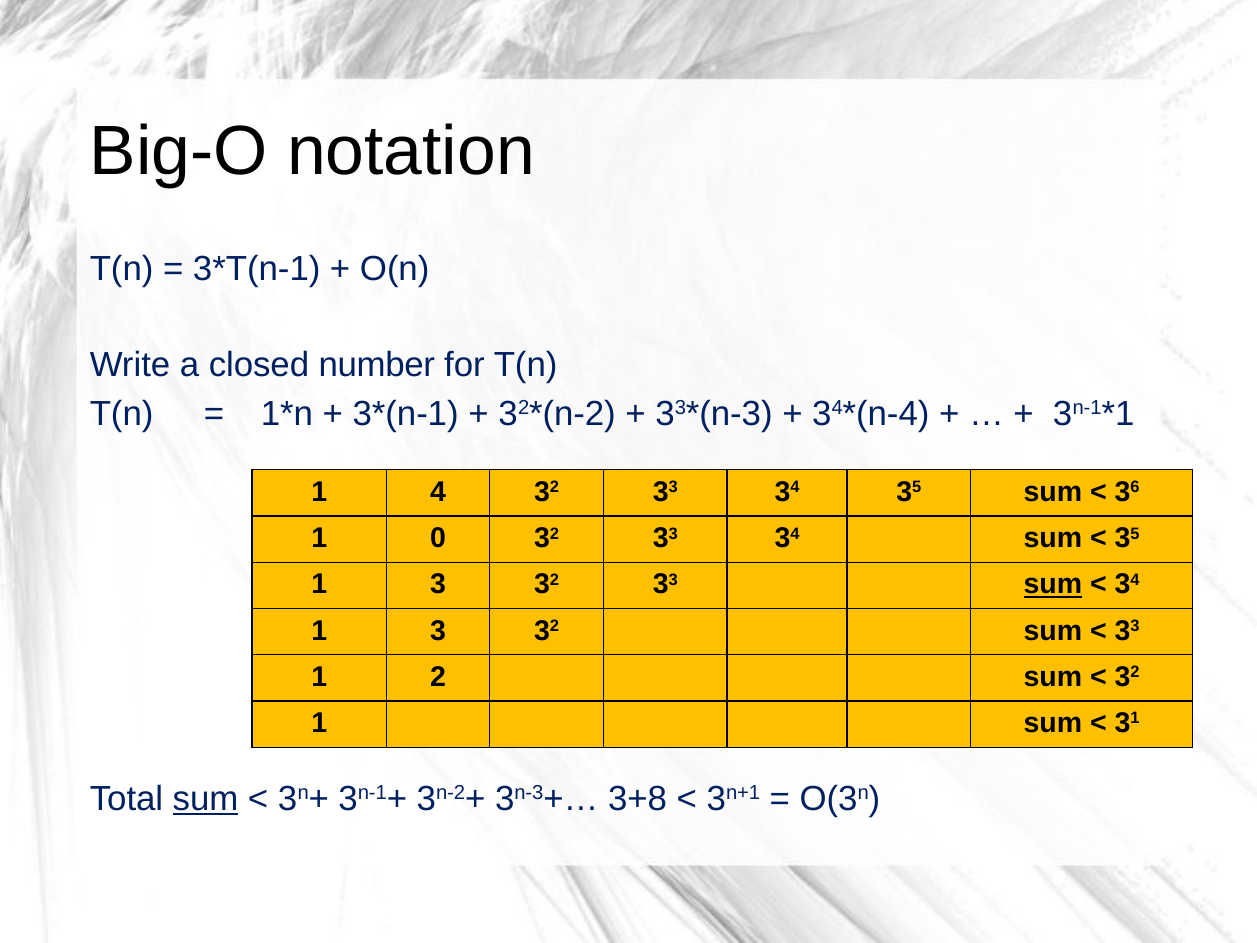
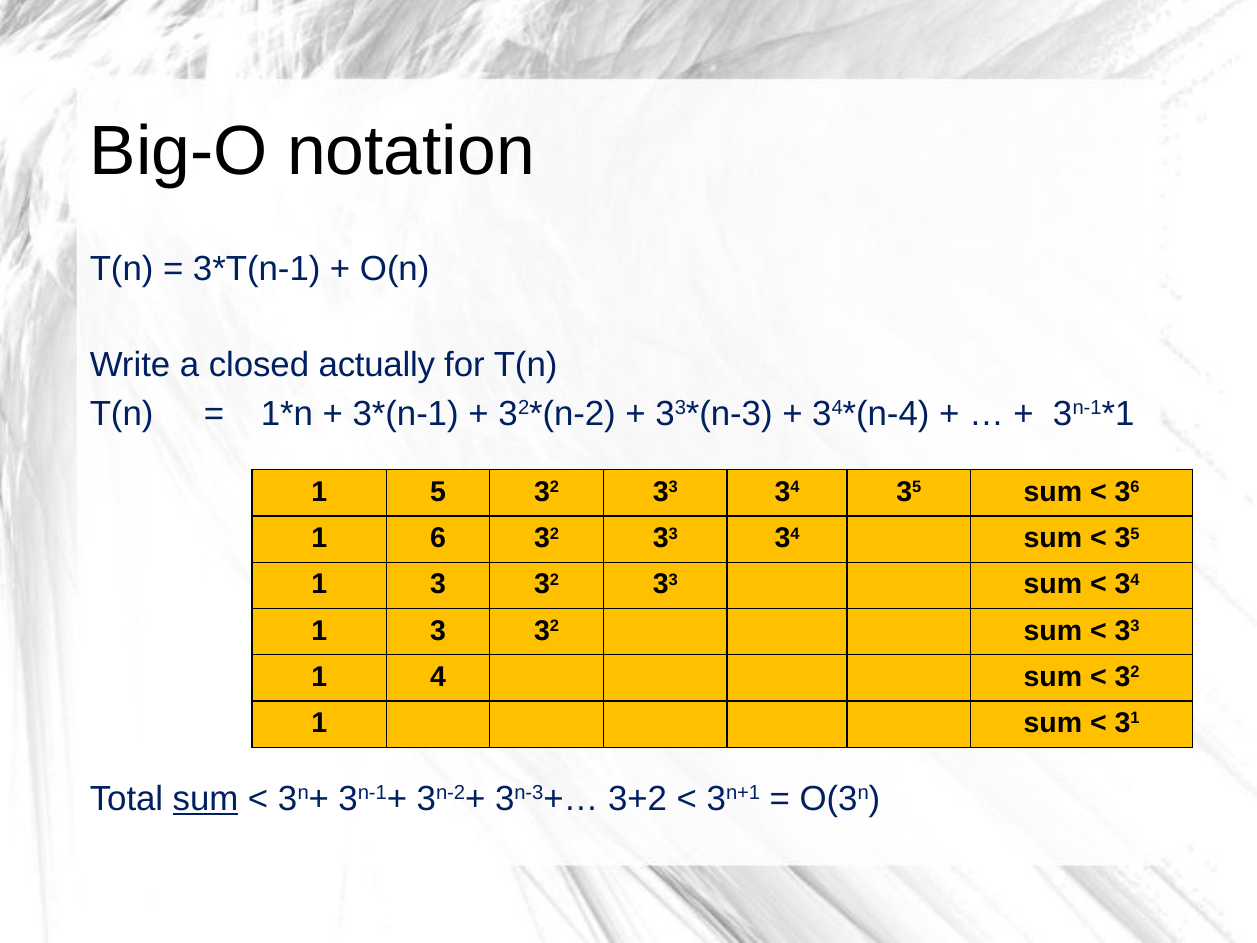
number: number -> actually (377, 365)
4: 4 -> 5 (438, 492)
0: 0 -> 6 (438, 538)
sum underline: present -> none (1053, 584)
2: 2 -> 4 (438, 677)
3+8: 3+8 -> 3+2 (638, 798)
